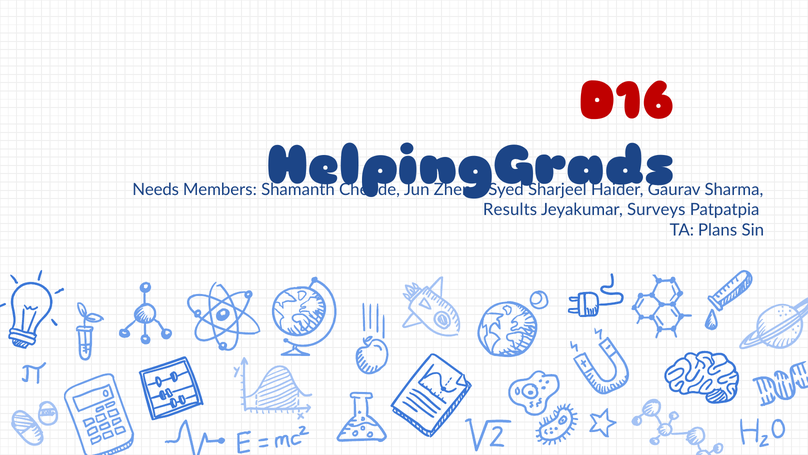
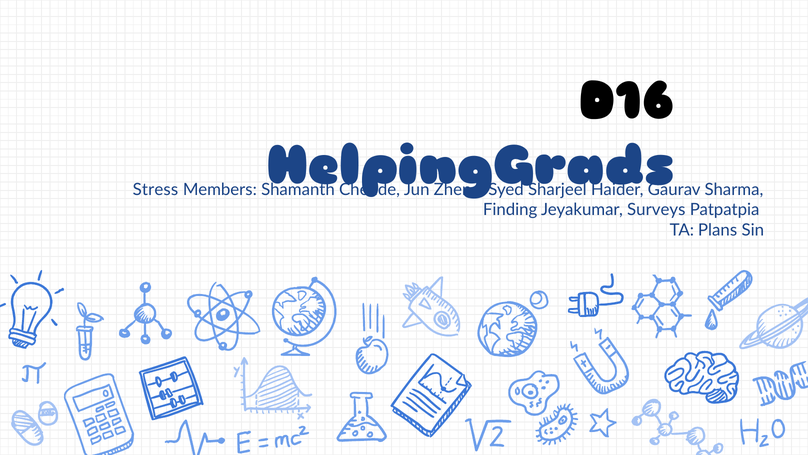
D16 colour: red -> black (627, 101)
Needs: Needs -> Stress (155, 189)
Results: Results -> Finding (510, 210)
